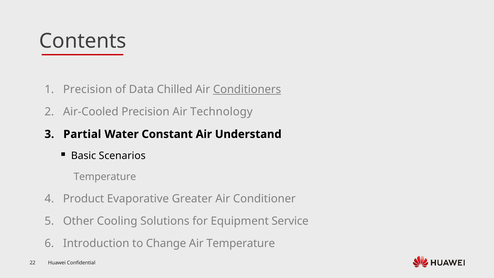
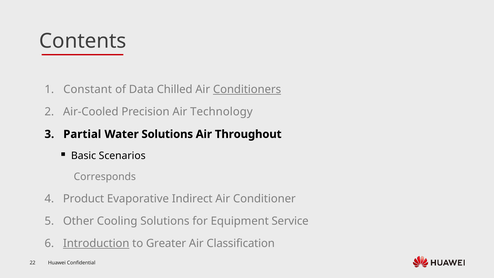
Precision: Precision -> Constant (88, 89)
Water Constant: Constant -> Solutions (167, 134)
Understand: Understand -> Throughout (248, 134)
Temperature: Temperature -> Corresponds (105, 177)
Greater: Greater -> Indirect (192, 199)
Introduction underline: none -> present (96, 243)
Change: Change -> Greater (166, 243)
Air Temperature: Temperature -> Classification (241, 243)
